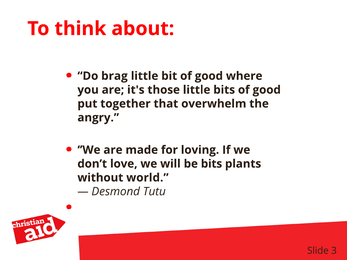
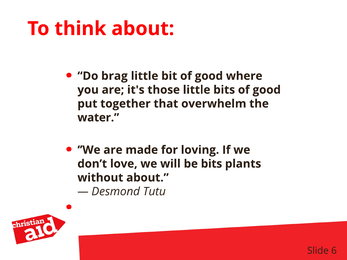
angry: angry -> water (98, 118)
without world: world -> about (148, 178)
3: 3 -> 6 (334, 251)
